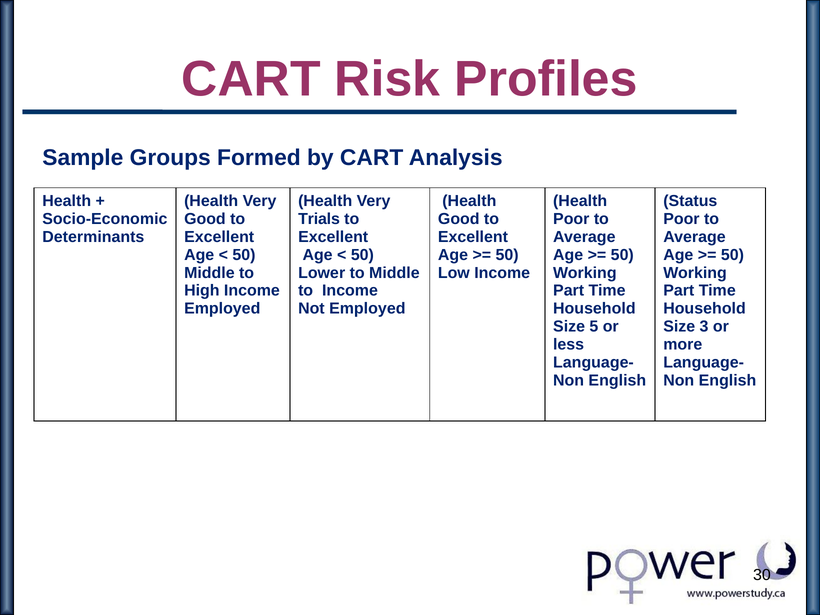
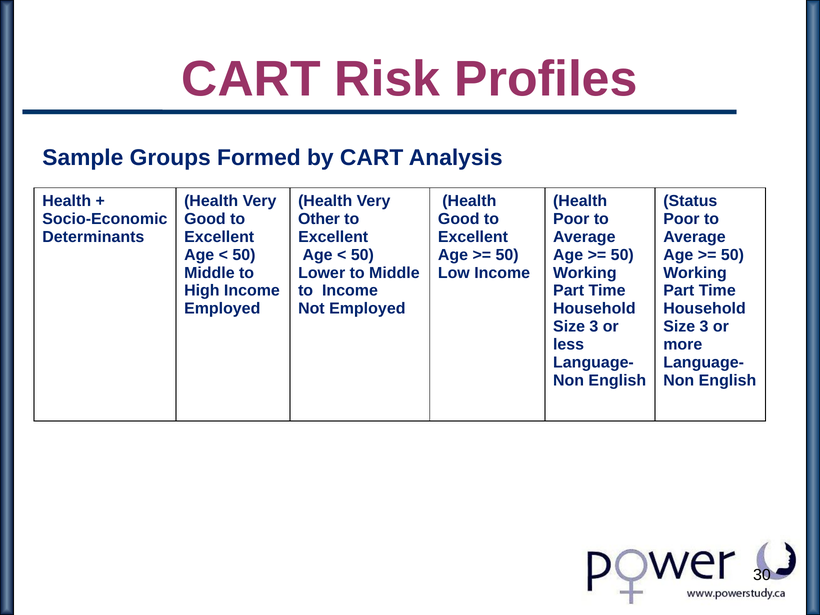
Trials: Trials -> Other (319, 219)
5: 5 -> 3 (594, 327)
